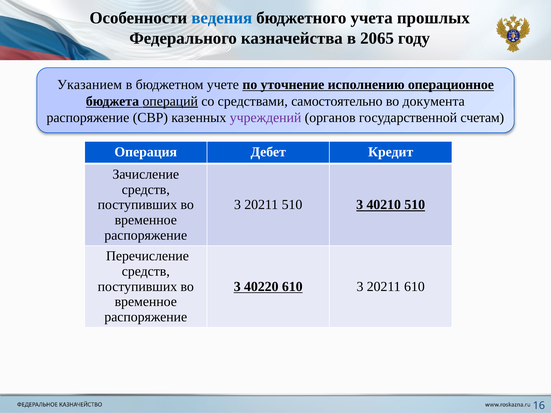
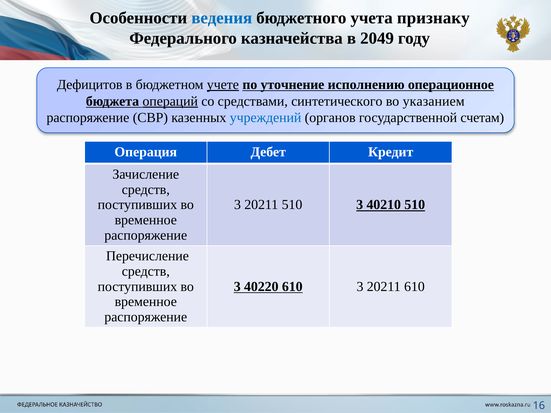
прошлых: прошлых -> признаку (433, 18)
2065: 2065 -> 2049 (377, 38)
Указанием: Указанием -> Дефицитов (90, 85)
учете underline: none -> present (223, 85)
самостоятельно: самостоятельно -> синтетического (337, 101)
документа: документа -> указанием (434, 101)
учреждений colour: purple -> blue (266, 118)
